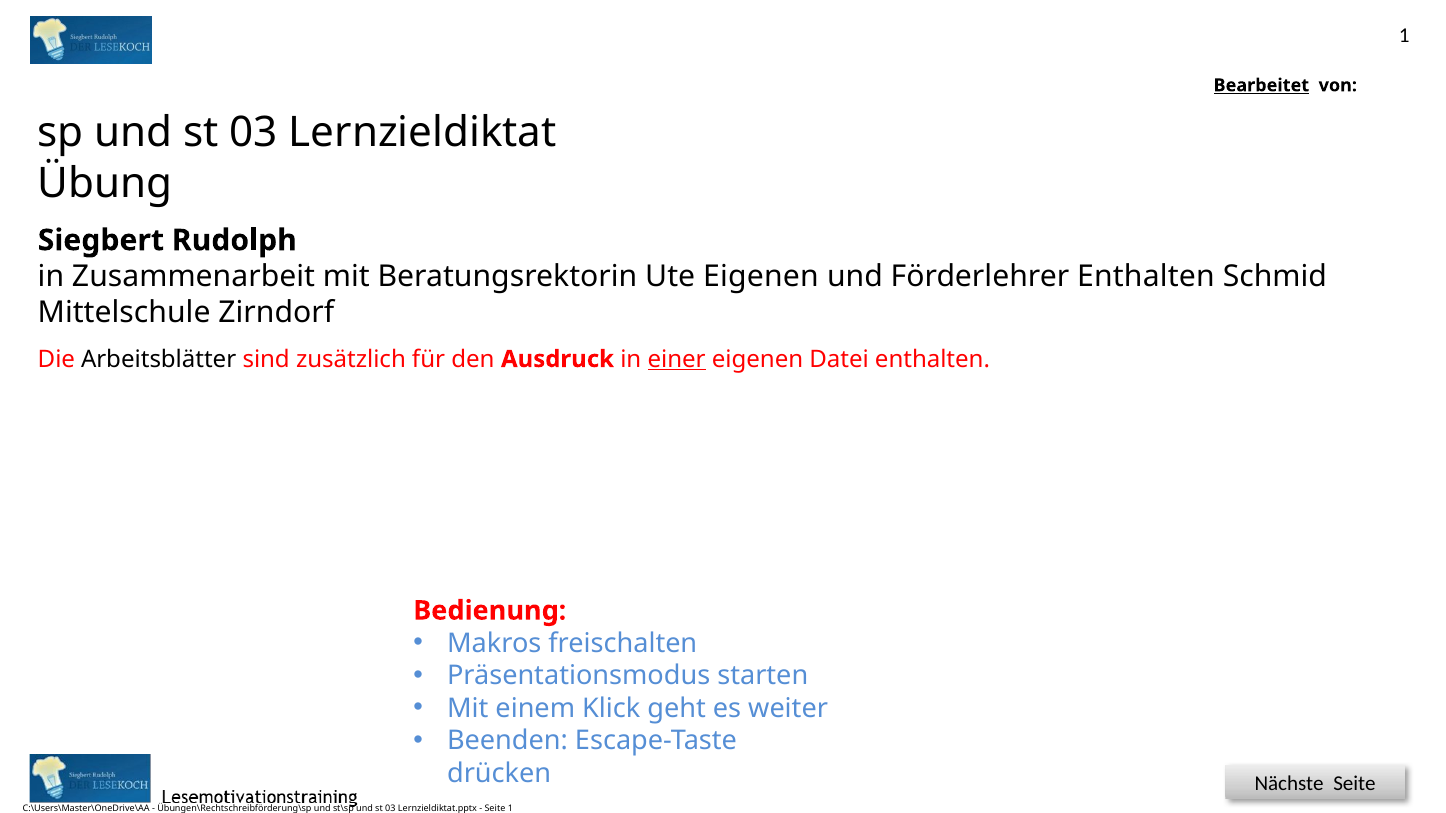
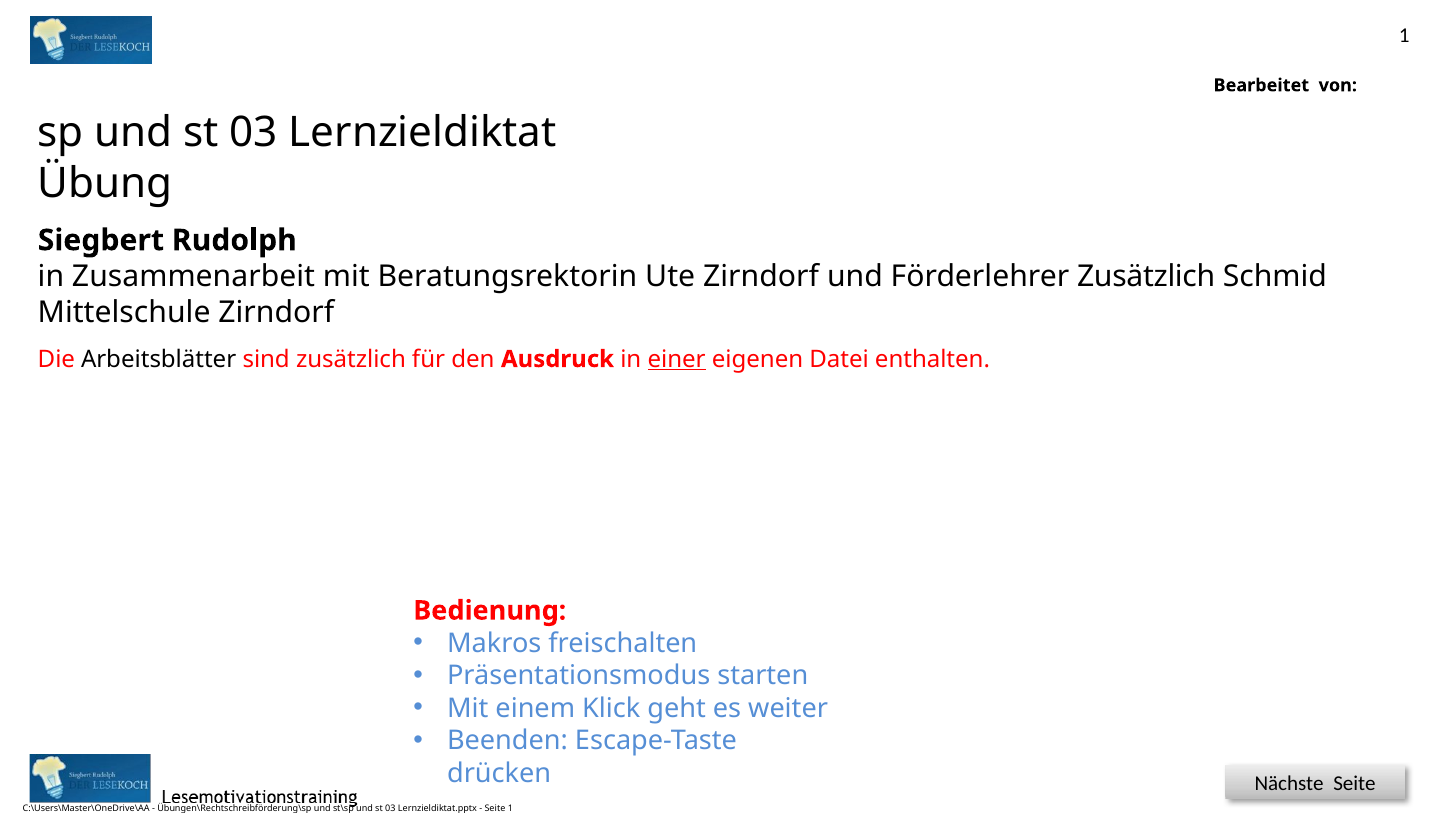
Bearbeitet underline: present -> none (1261, 85)
Eigenen: Eigenen -> Zirndorf (761, 277)
Förderlehrer Enthalten: Enthalten -> Zusätzlich (1146, 277)
